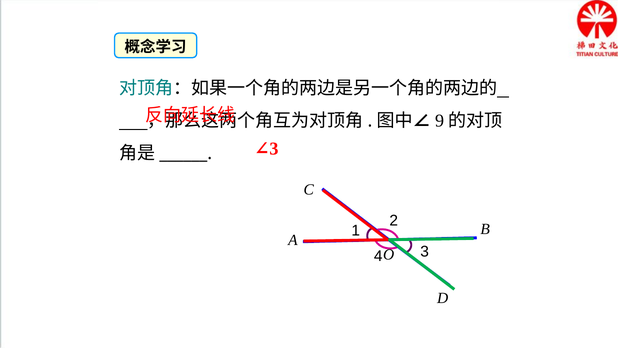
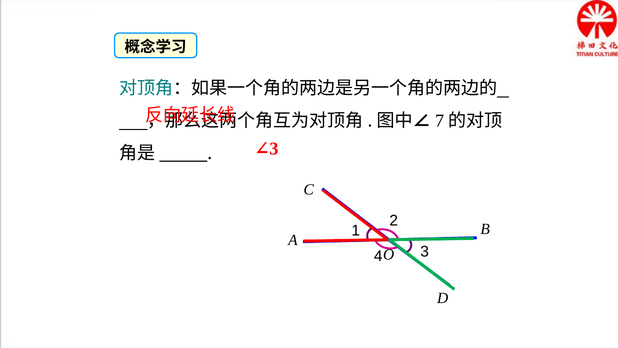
9: 9 -> 7 (440, 121)
